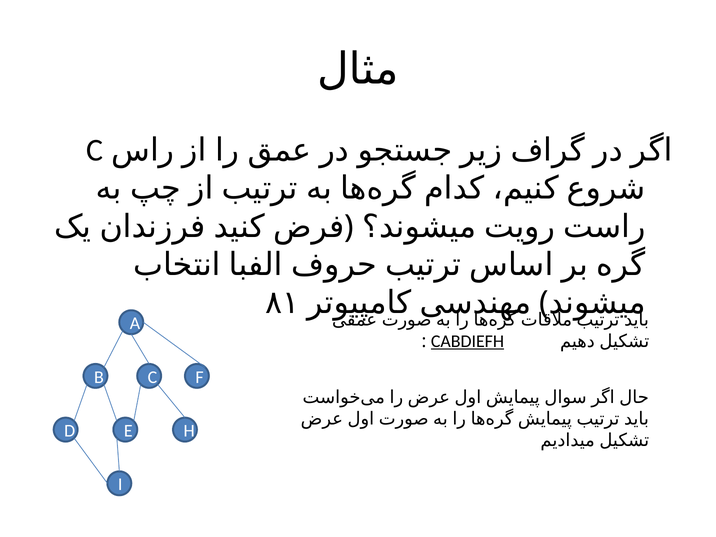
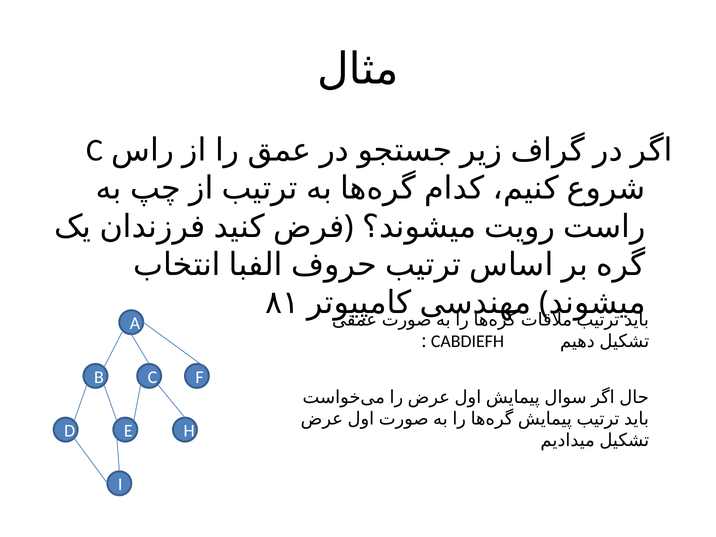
CABDIEFH underline: present -> none (468, 341)
